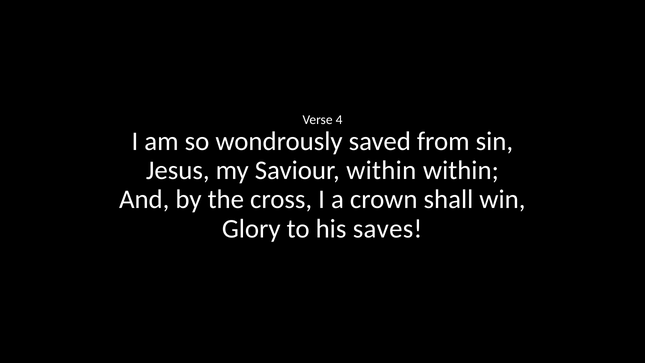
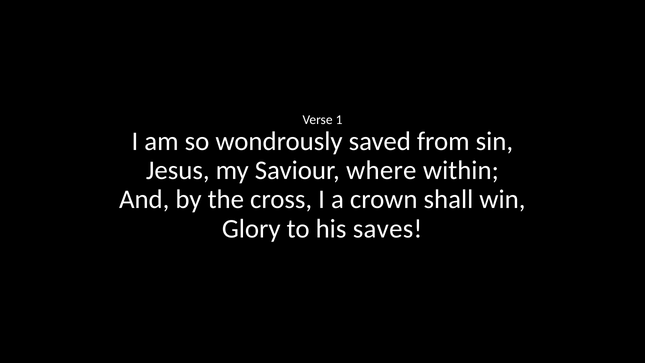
4: 4 -> 1 (339, 120)
Saviour within: within -> where (381, 170)
